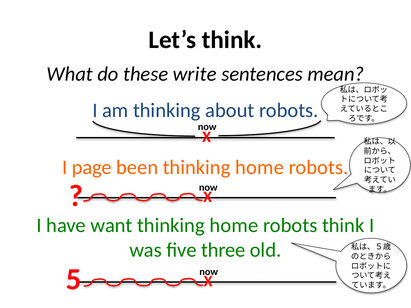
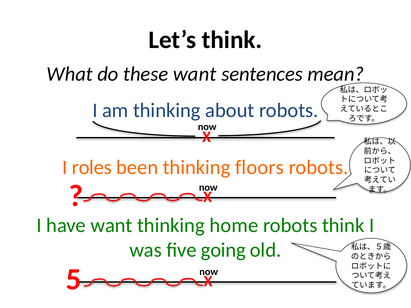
these write: write -> want (195, 74)
page: page -> roles (92, 167)
been thinking home: home -> floors (260, 167)
three: three -> going (223, 250)
